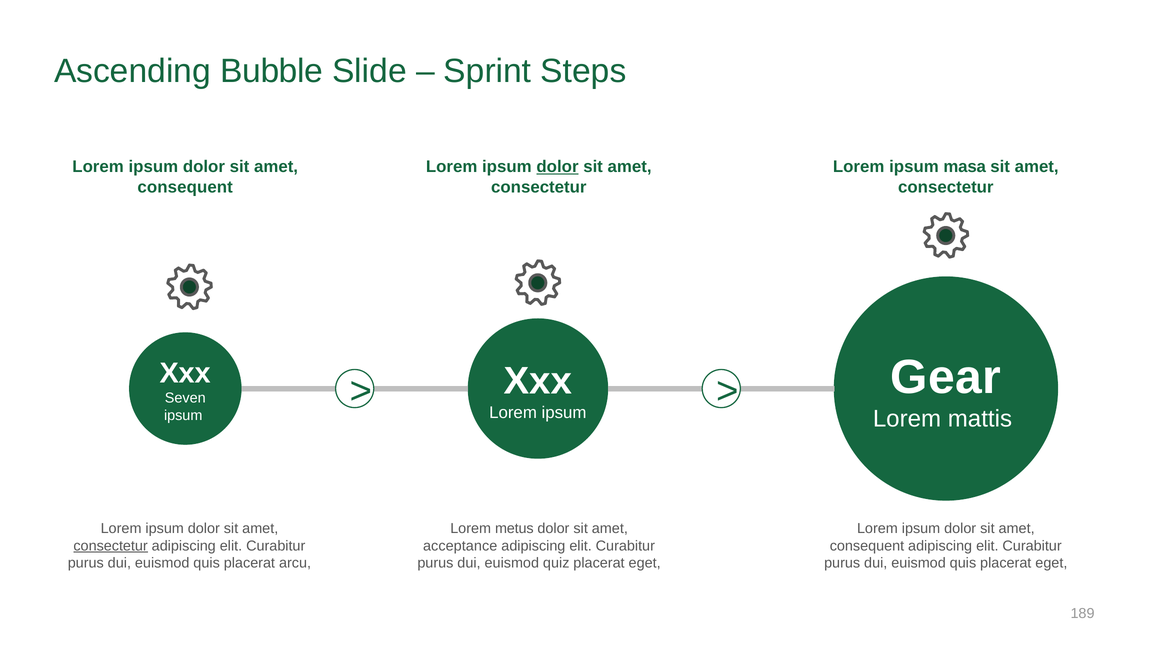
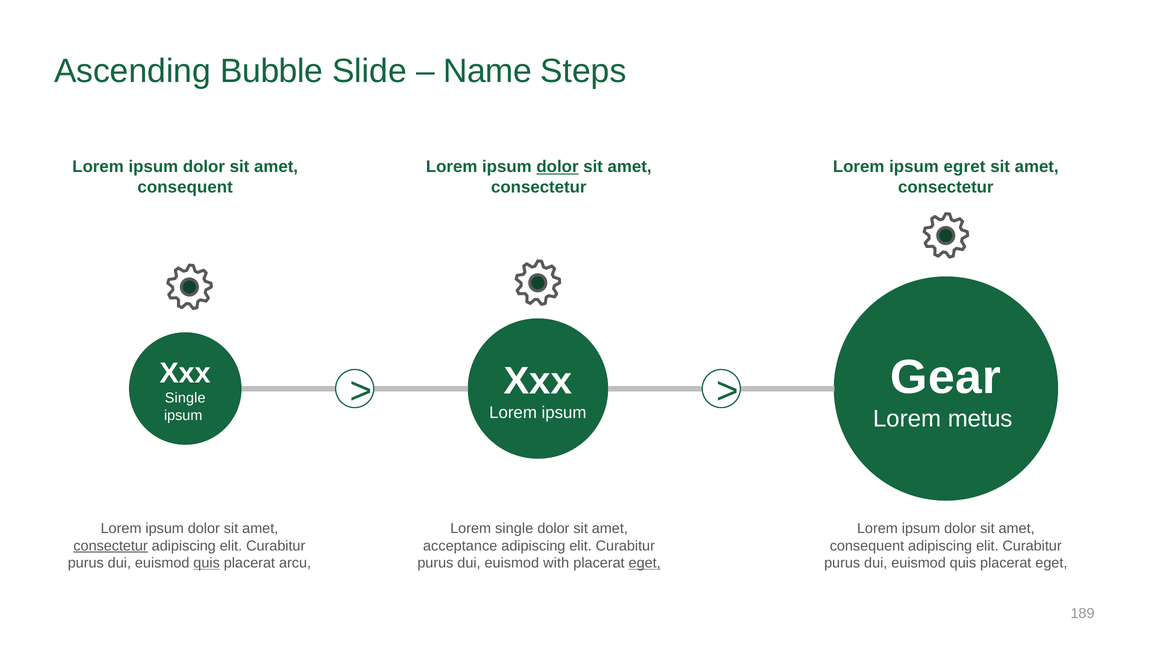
Sprint: Sprint -> Name (487, 71)
masa: masa -> egret (964, 167)
Seven: Seven -> Single (185, 398)
mattis: mattis -> metus (980, 419)
Lorem metus: metus -> single (514, 529)
quis underline: none -> present (207, 563)
quiz: quiz -> with (556, 563)
eget underline: none -> present (645, 563)
